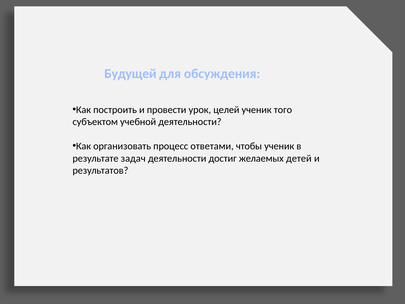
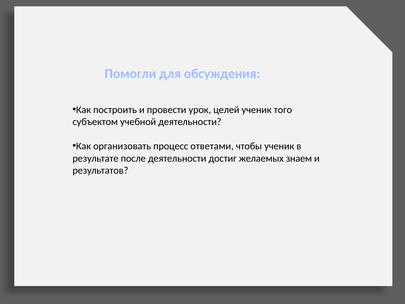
Будущей: Будущей -> Помогли (130, 74)
задач: задач -> после (133, 158)
детей: детей -> знаем (299, 158)
